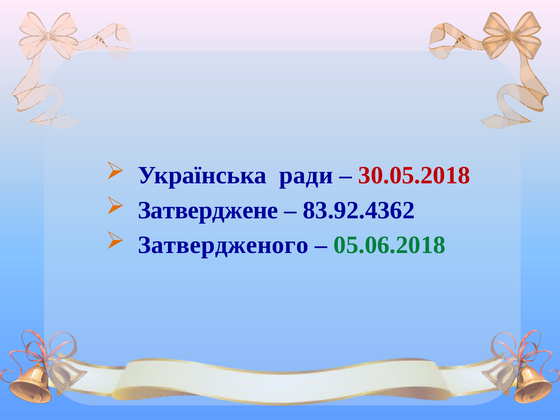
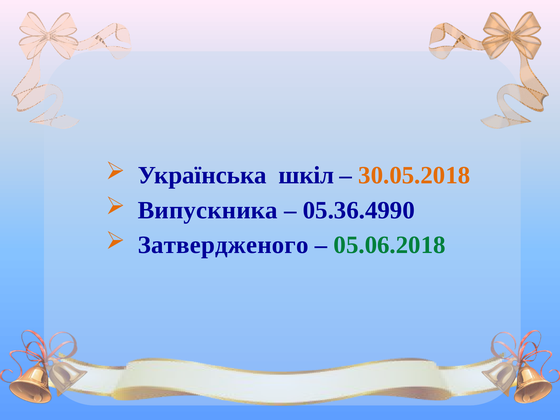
ради: ради -> шкіл (306, 175)
30.05.2018 colour: red -> orange (414, 175)
Затверджене: Затверджене -> Випускника (208, 210)
83.92.4362: 83.92.4362 -> 05.36.4990 (359, 210)
